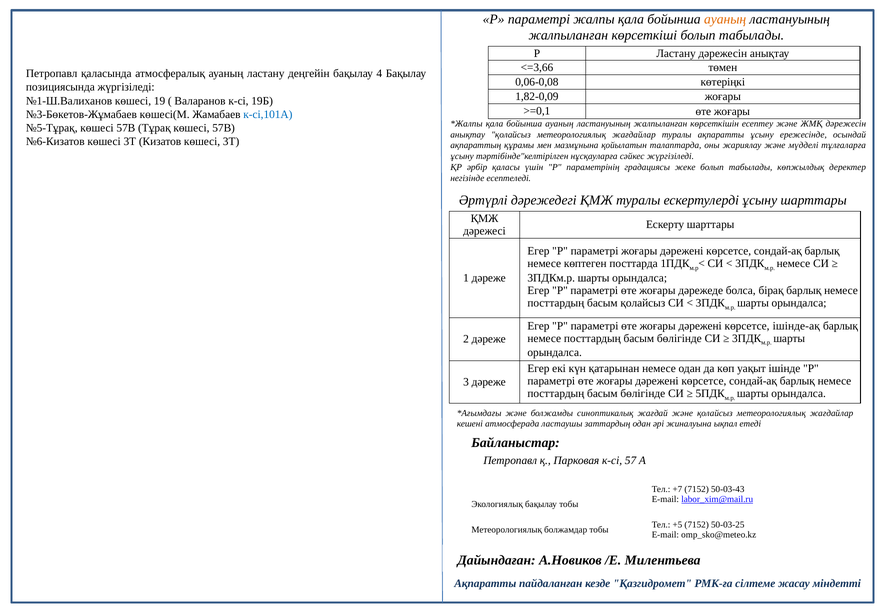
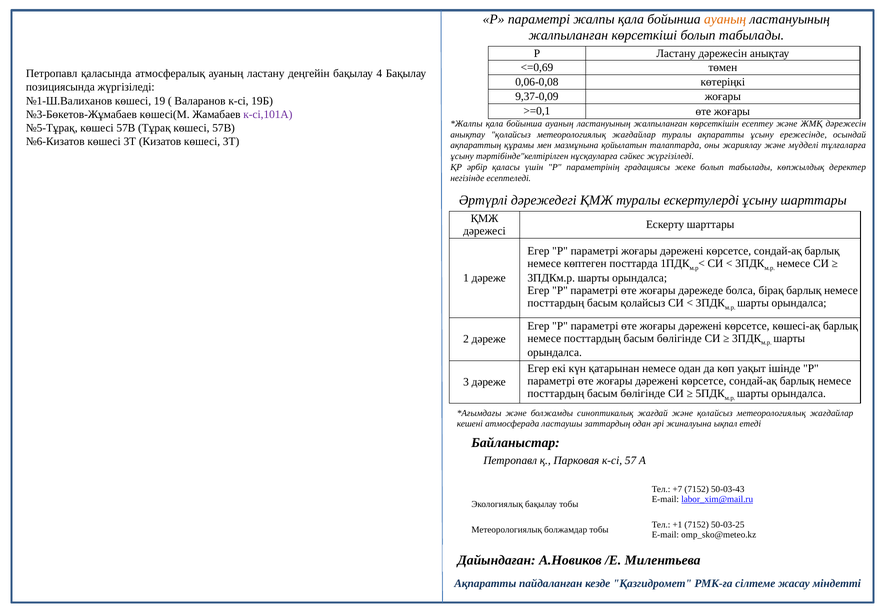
<=3,66: <=3,66 -> <=0,69 (537, 67)
1,82-0,09: 1,82-0,09 -> 9,37-0,09 (537, 97)
к-сі,101А colour: blue -> purple (268, 114)
ішінде-ақ: ішінде-ақ -> көшесі-ақ (796, 326)
+5: +5 -> +1 (677, 524)
